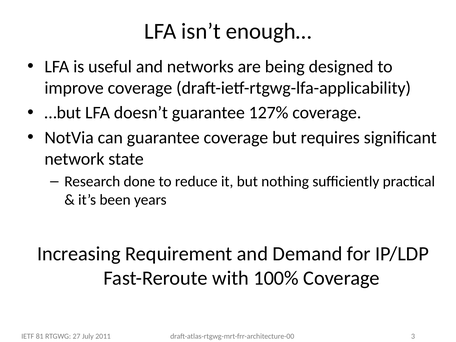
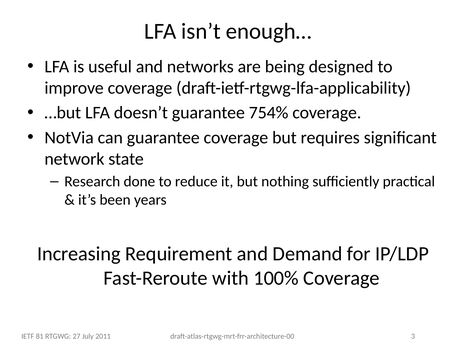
127%: 127% -> 754% (269, 113)
